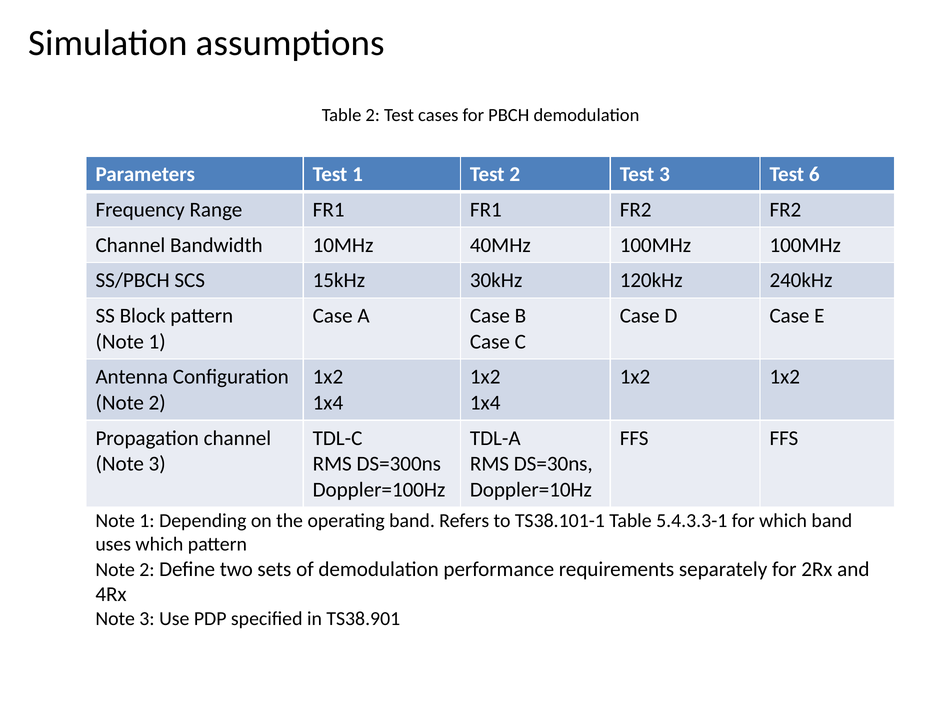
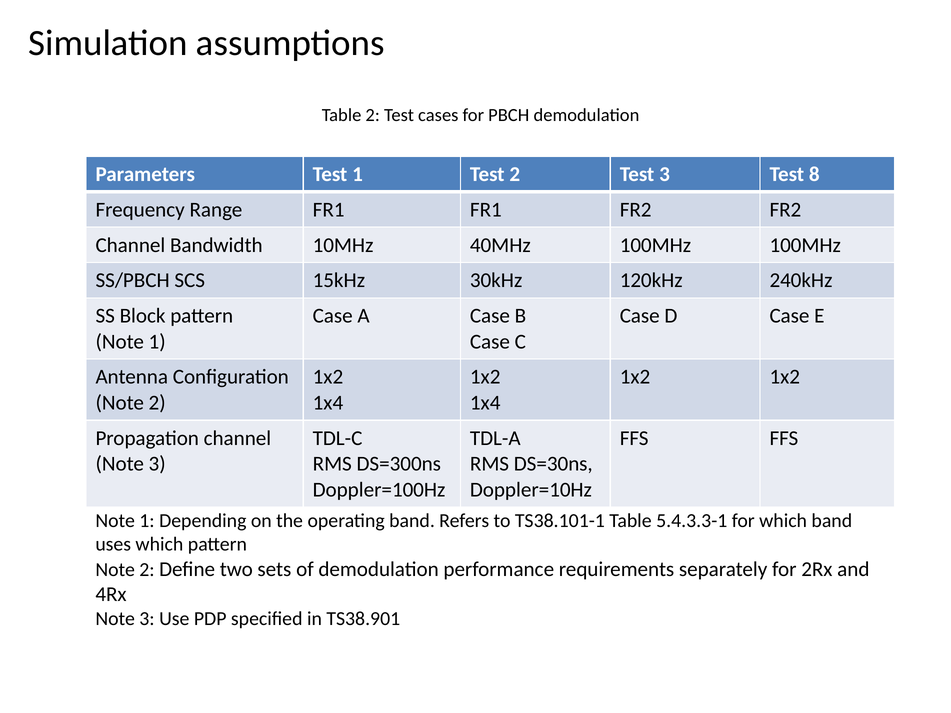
6: 6 -> 8 (814, 174)
